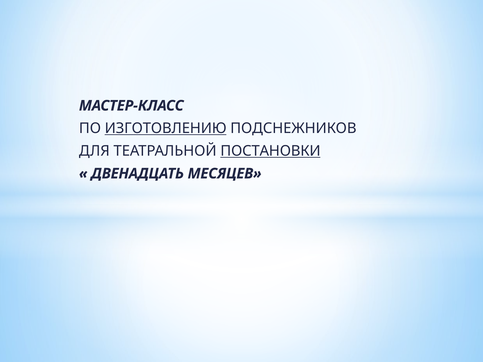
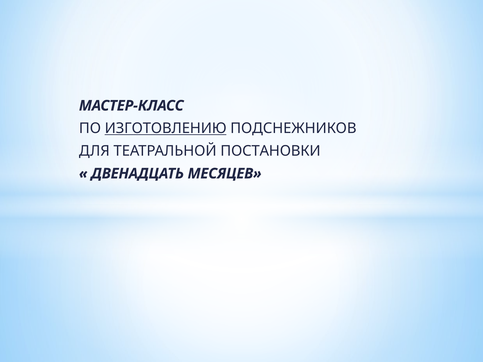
ПОСТАНОВКИ underline: present -> none (271, 151)
